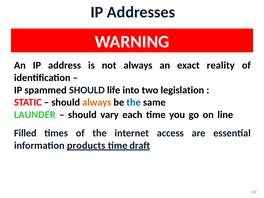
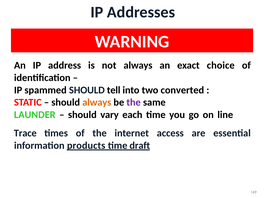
reality: reality -> choice (221, 65)
life: life -> tell (114, 90)
legislation: legislation -> converted (182, 90)
the colour: blue -> purple (134, 102)
Filled: Filled -> Trace (25, 133)
